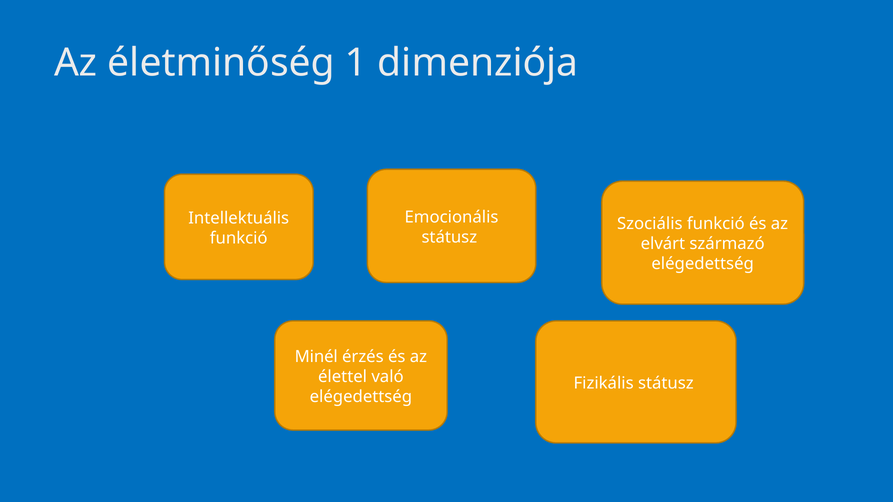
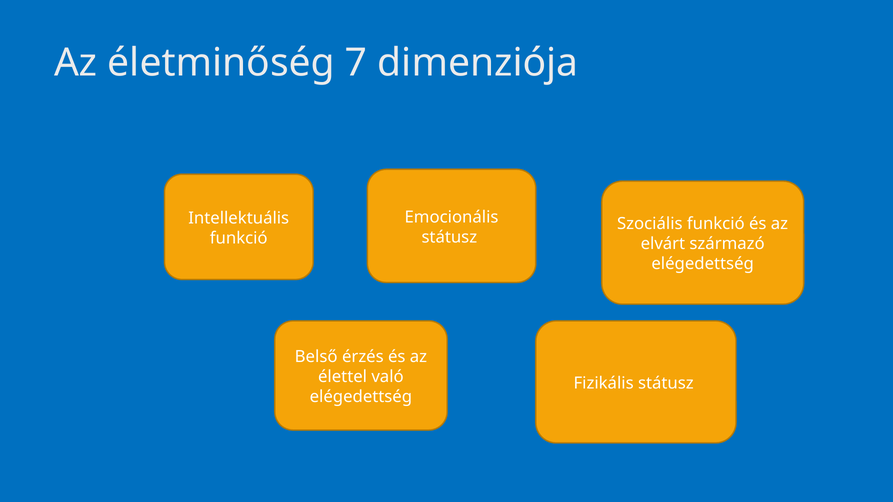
1: 1 -> 7 (356, 63)
Minél: Minél -> Belső (316, 357)
